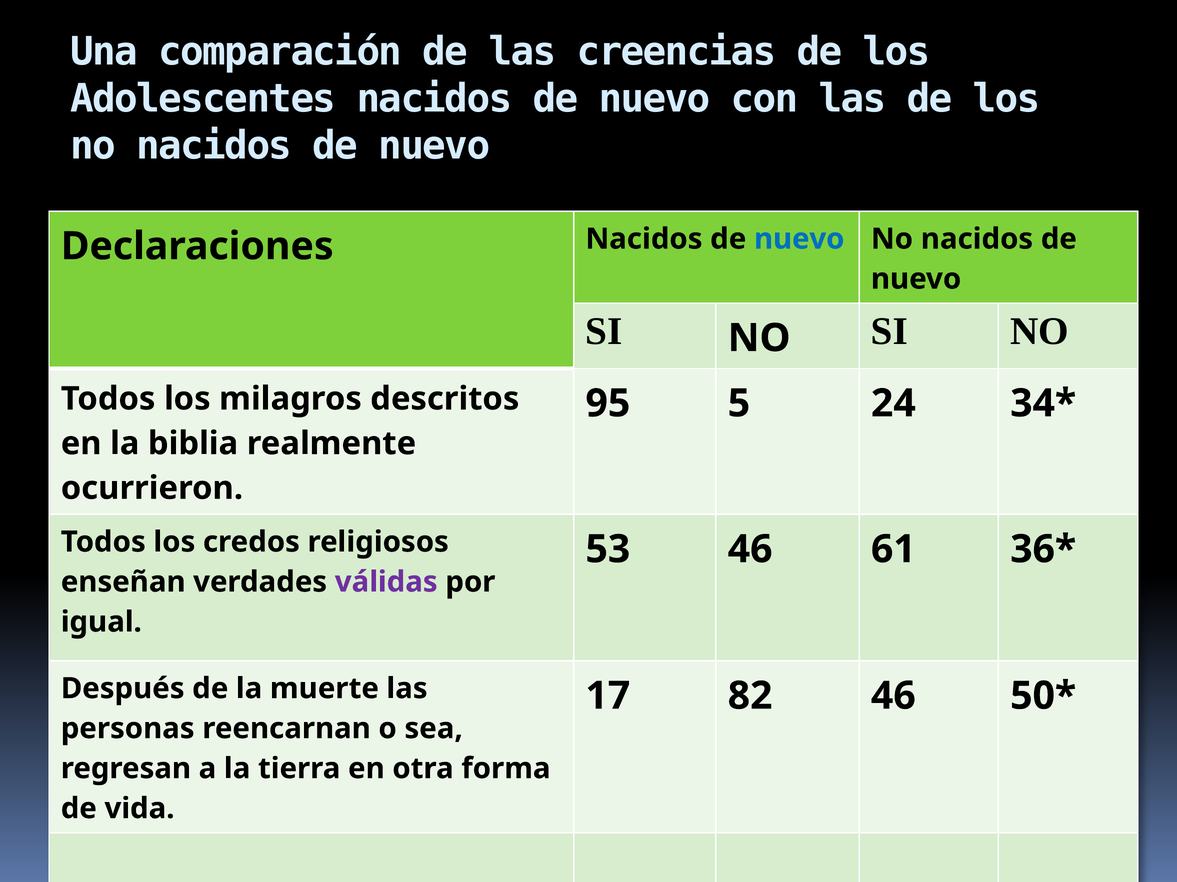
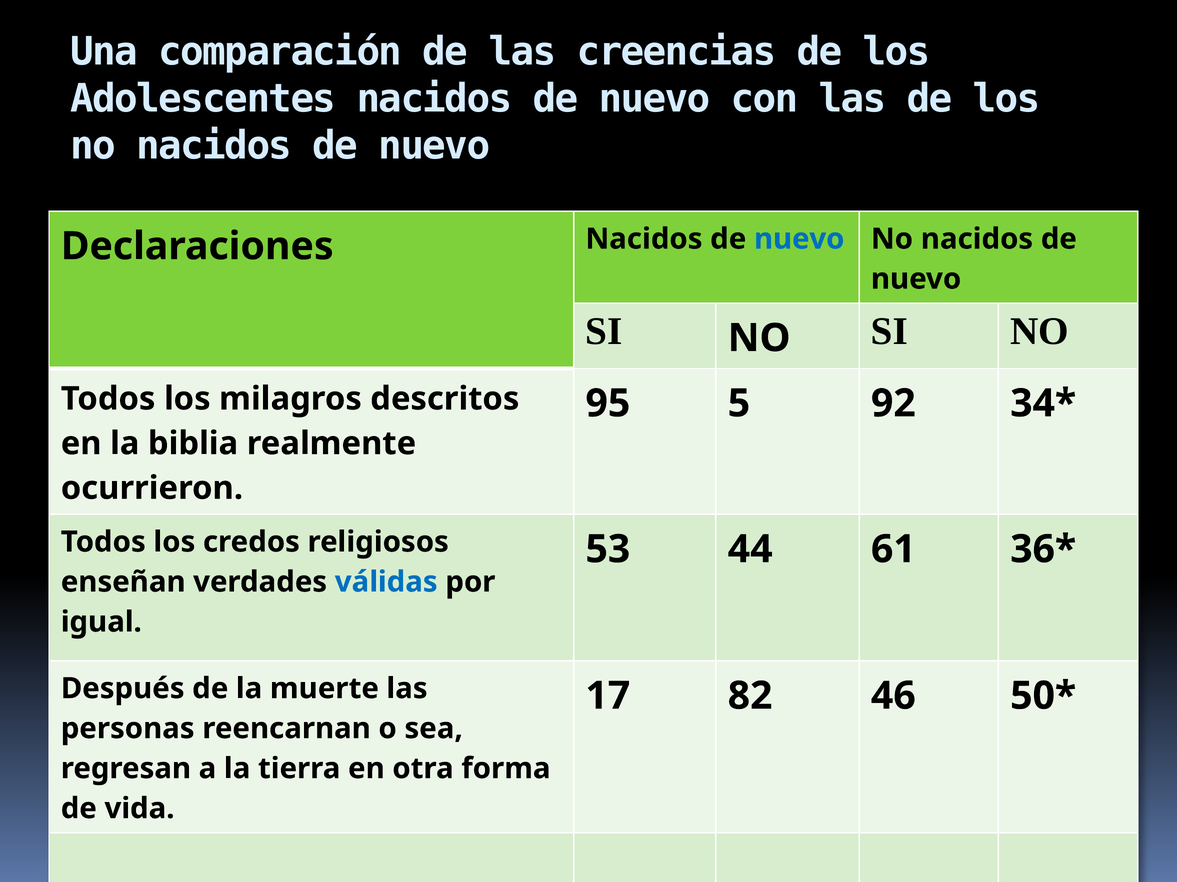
24: 24 -> 92 (893, 404)
53 46: 46 -> 44 (750, 550)
válidas colour: purple -> blue (386, 582)
